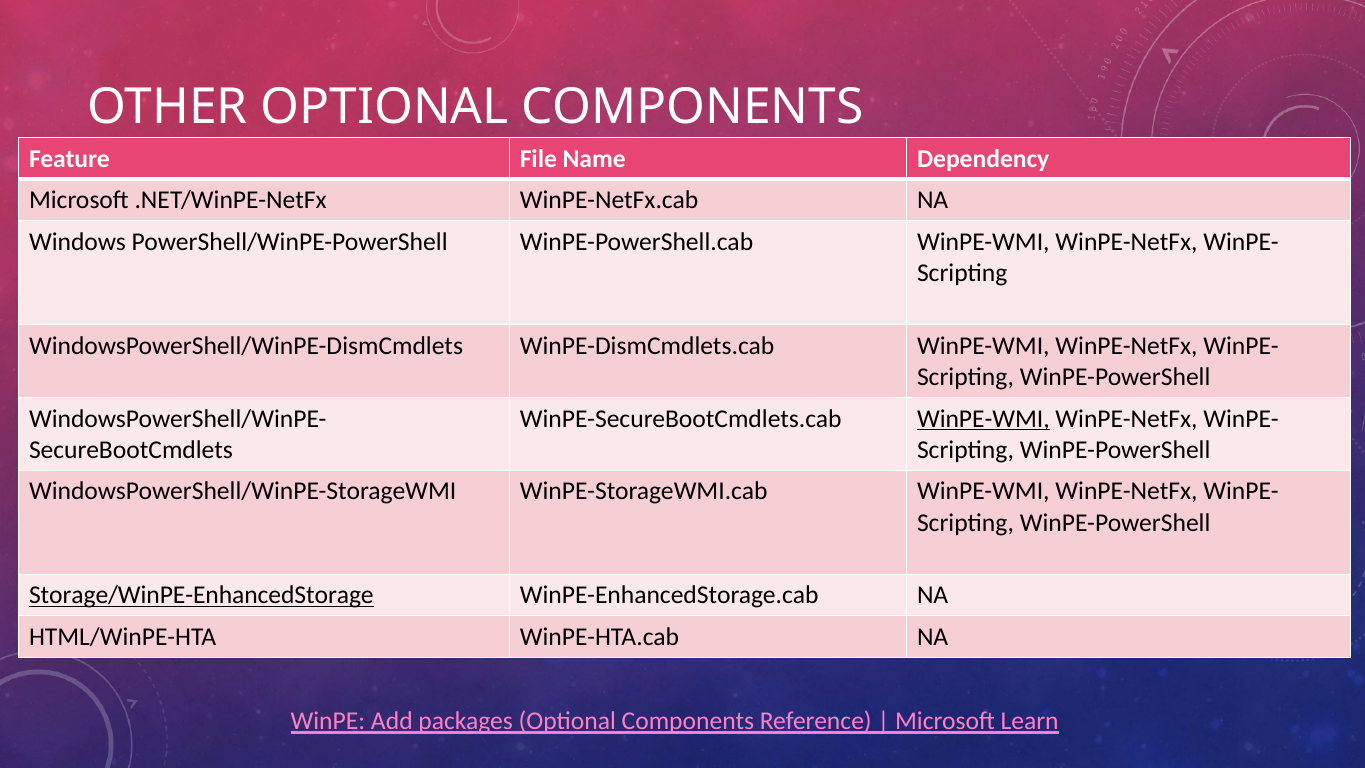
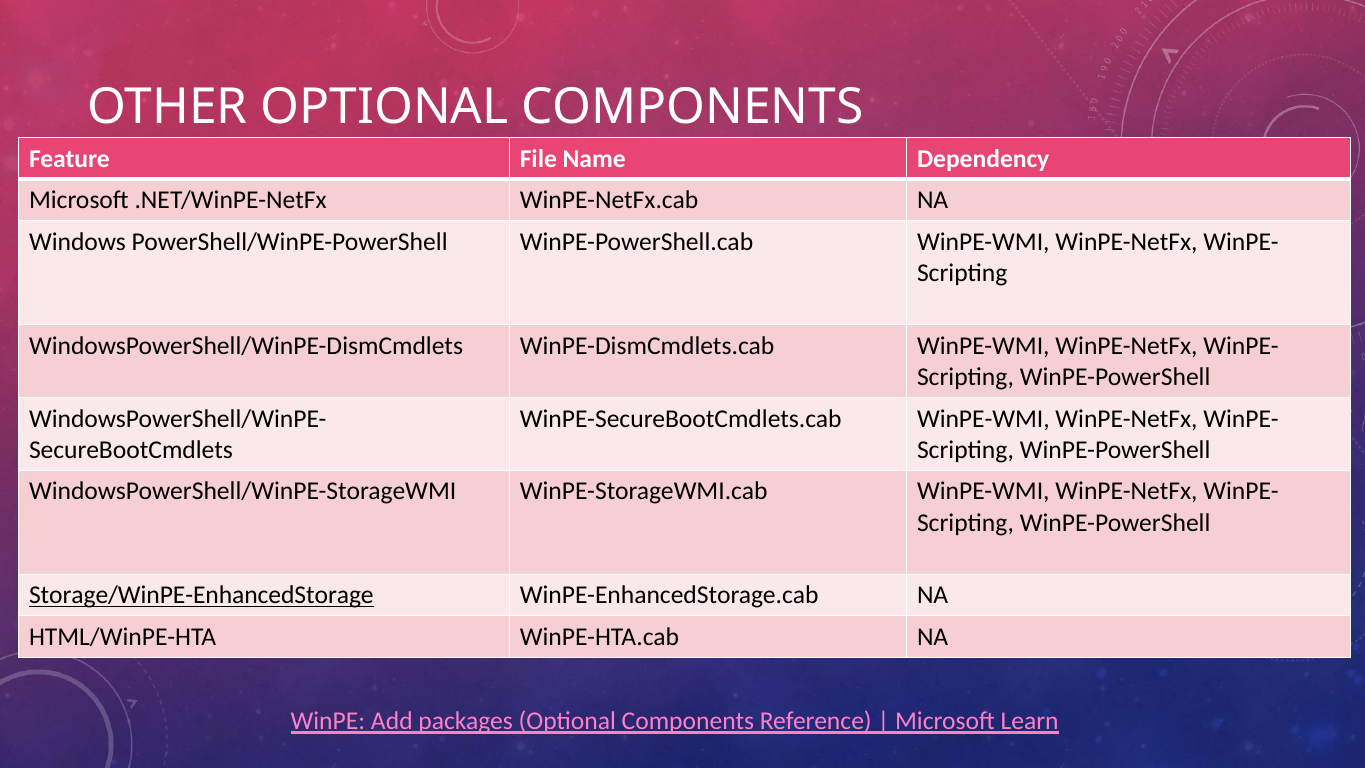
WinPE-WMI underline: present -> none (983, 419)
